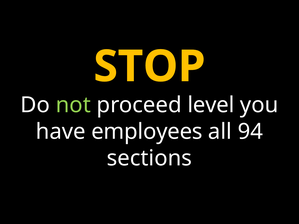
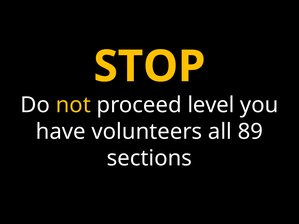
not colour: light green -> yellow (73, 105)
employees: employees -> volunteers (147, 132)
94: 94 -> 89 (250, 132)
